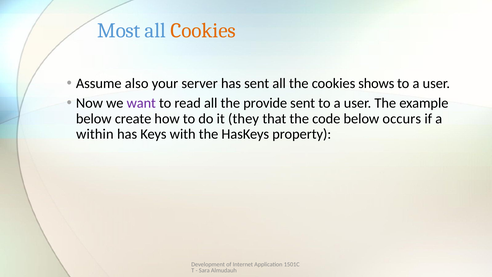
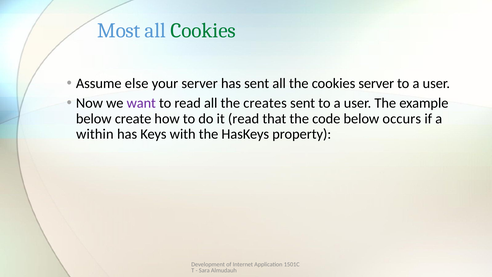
Cookies colour: orange -> green (203, 31)
also: also -> else (137, 83)
cookies shows: shows -> server (376, 83)
provide: provide -> creates (265, 103)
it they: they -> read (244, 118)
